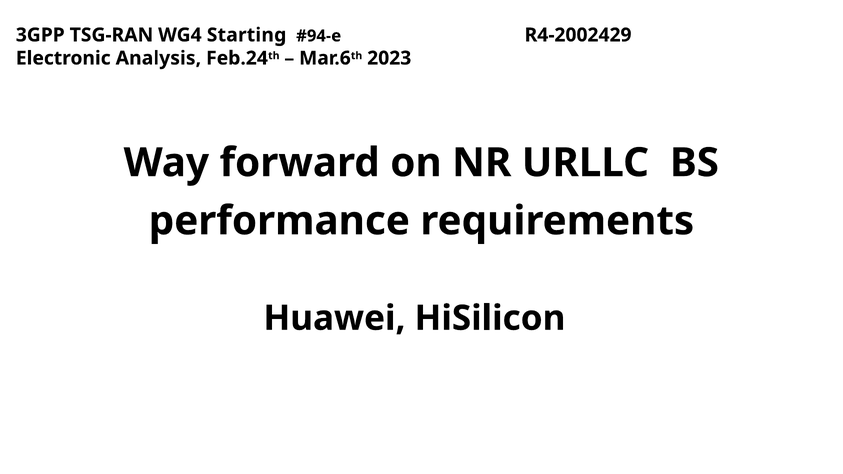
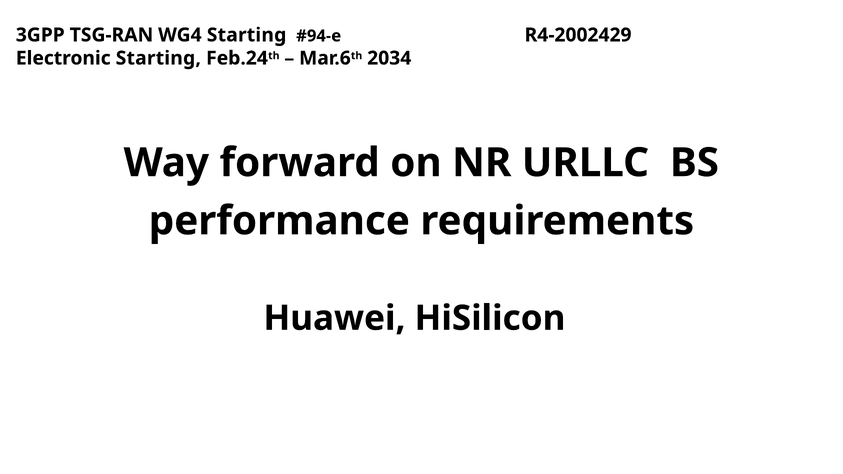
Electronic Analysis: Analysis -> Starting (158, 58)
2023: 2023 -> 2034 (389, 58)
